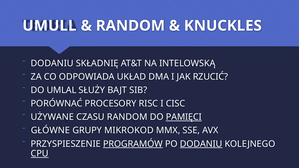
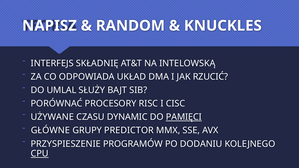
UMULL: UMULL -> NAPISZ (49, 26)
DODANIU: DODANIU -> INTERFEJS (52, 63)
CZASU RANDOM: RANDOM -> DYNAMIC (127, 117)
MIKROKOD: MIKROKOD -> PREDICTOR (129, 131)
PROGRAMÓW underline: present -> none (133, 144)
DODANIU underline: present -> none (201, 144)
